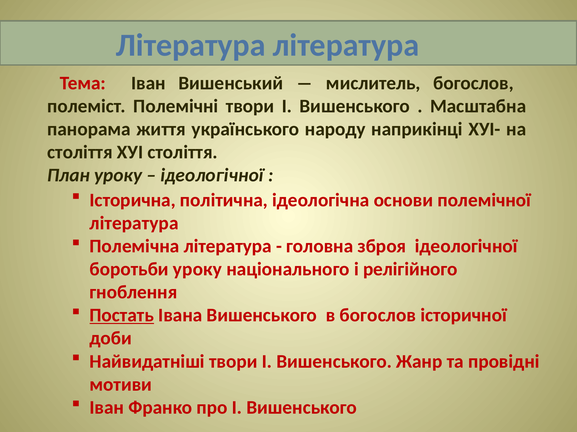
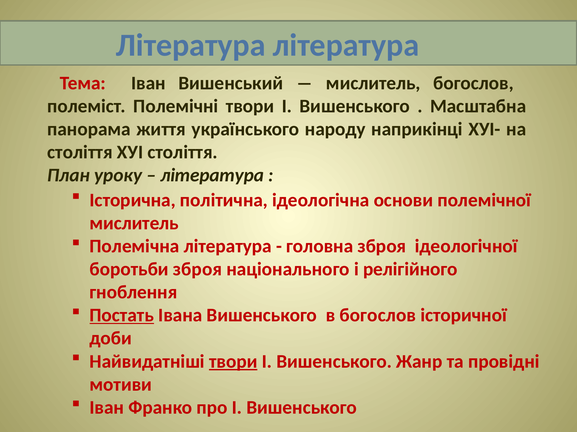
ідеологічної: ідеологічної -> література (212, 176)
література: література -> мислитель (134, 223)
боротьби уроку: уроку -> зброя (198, 270)
твори underline: none -> present (233, 362)
